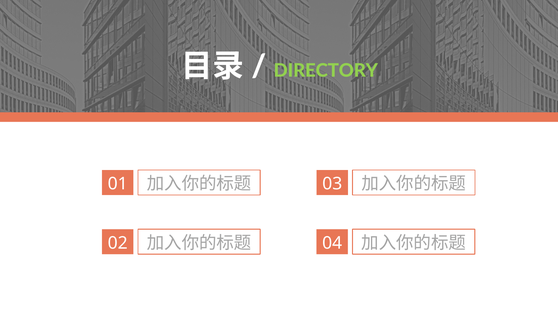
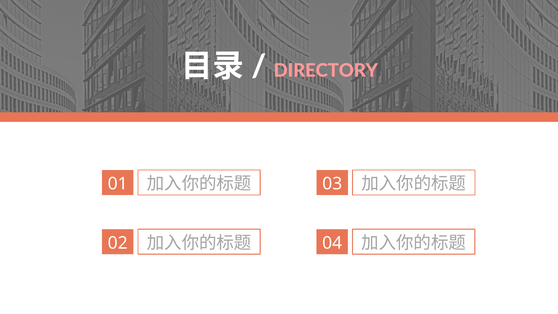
DIRECTORY colour: light green -> pink (326, 71)
